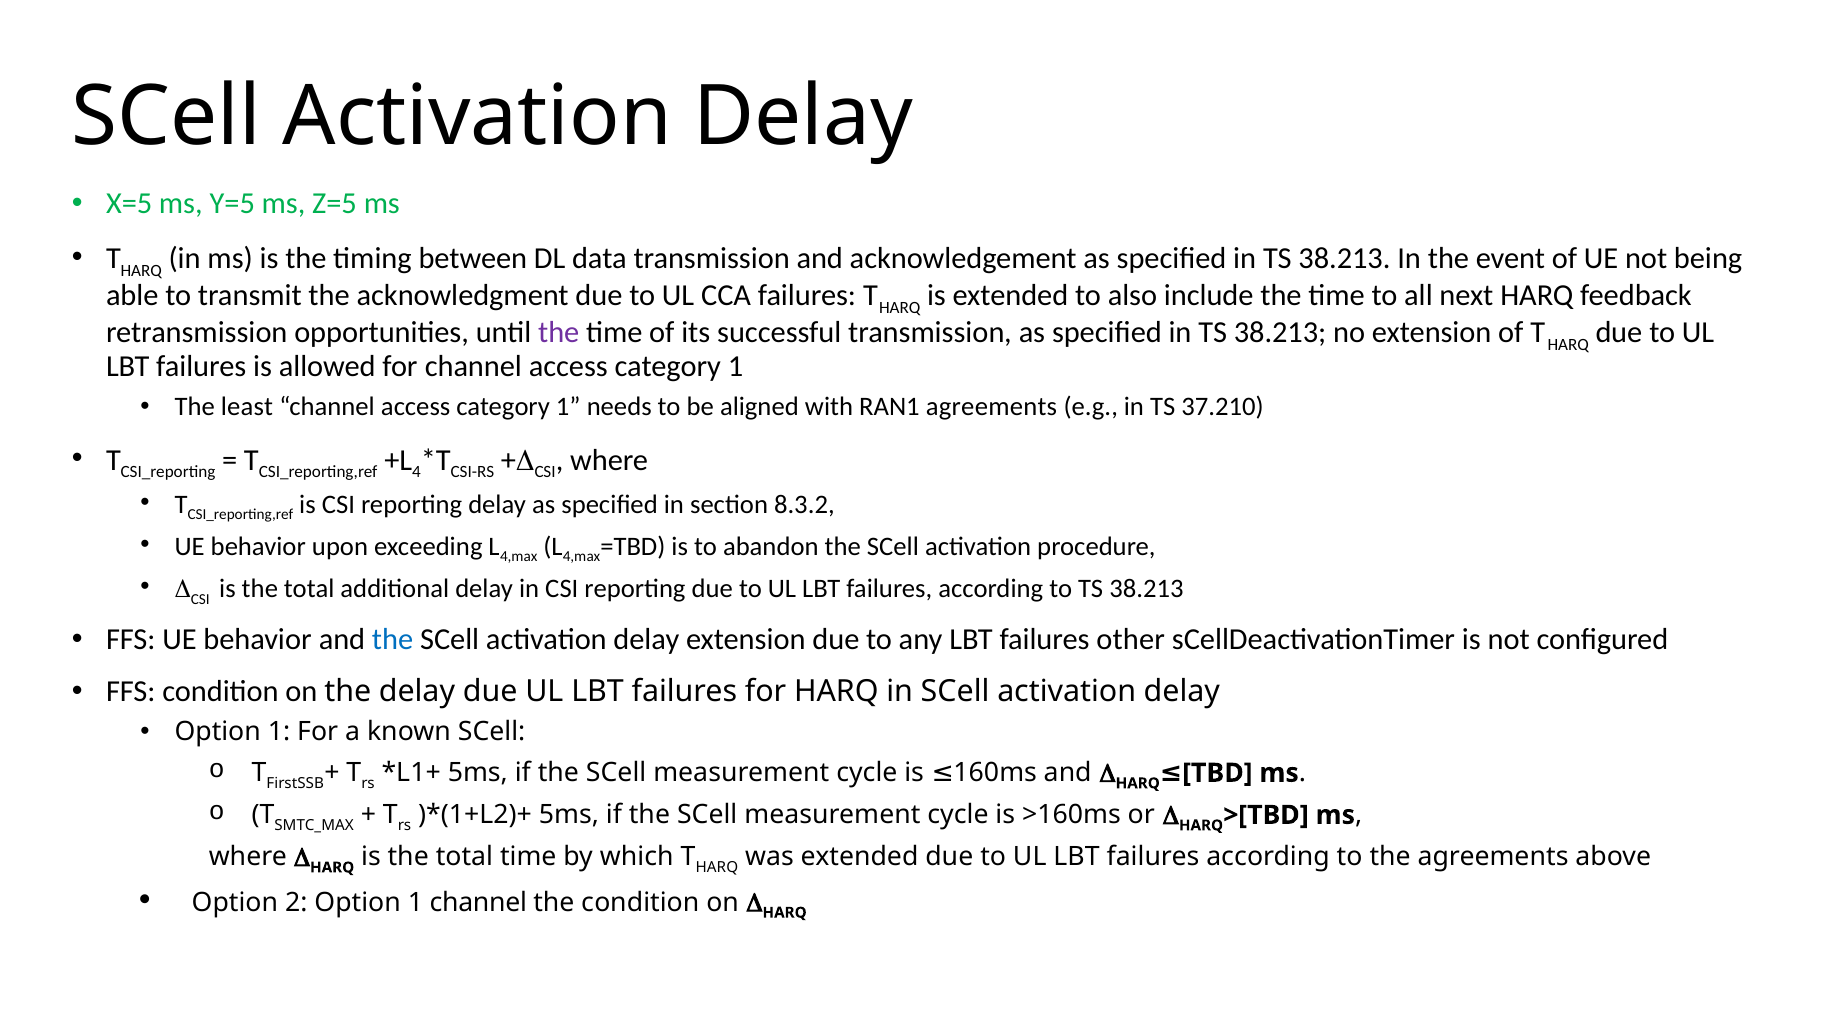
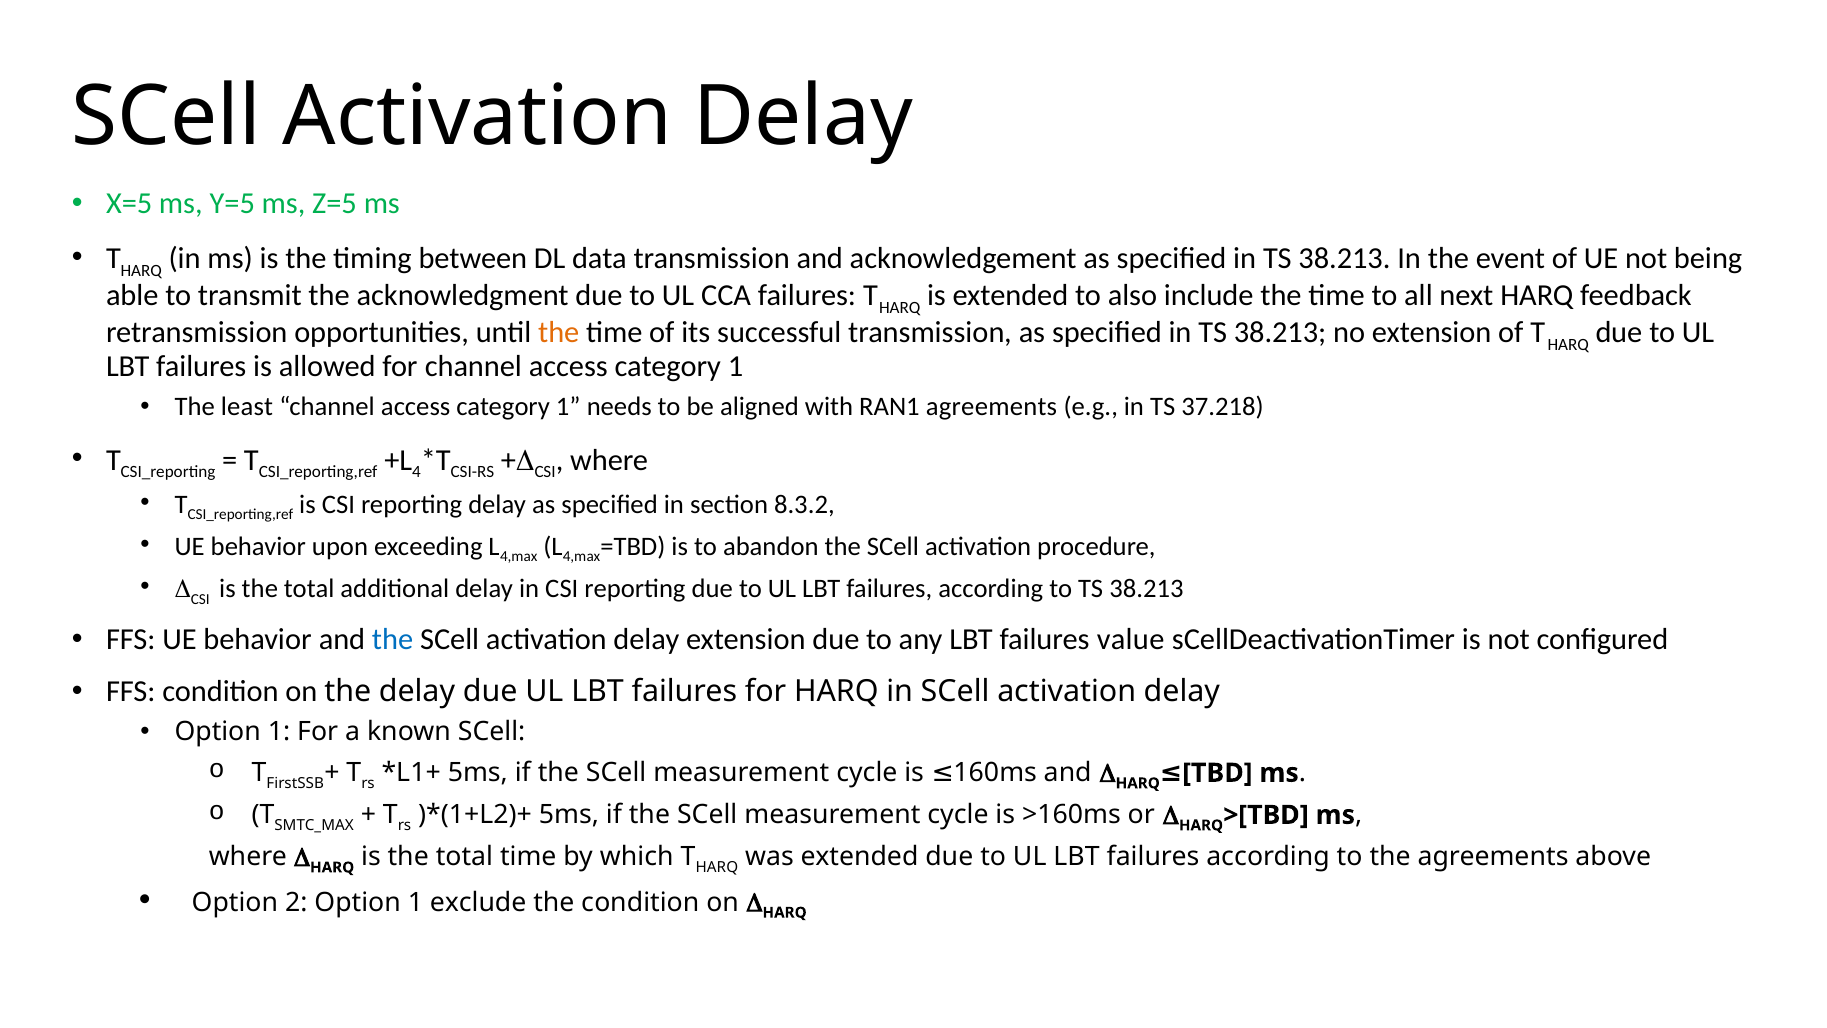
the colour: purple -> orange (559, 333)
37.210: 37.210 -> 37.218 (1223, 407)
other: other -> value (1131, 639)
1 channel: channel -> exclude (478, 902)
